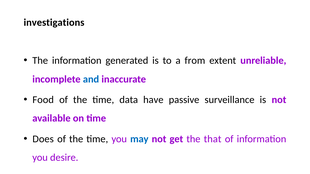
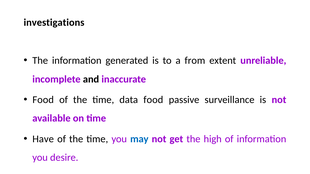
and colour: blue -> black (91, 79)
data have: have -> food (153, 100)
Does: Does -> Have (43, 139)
that: that -> high (213, 139)
